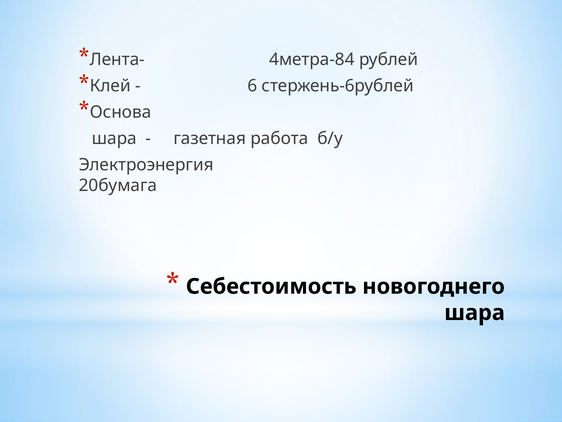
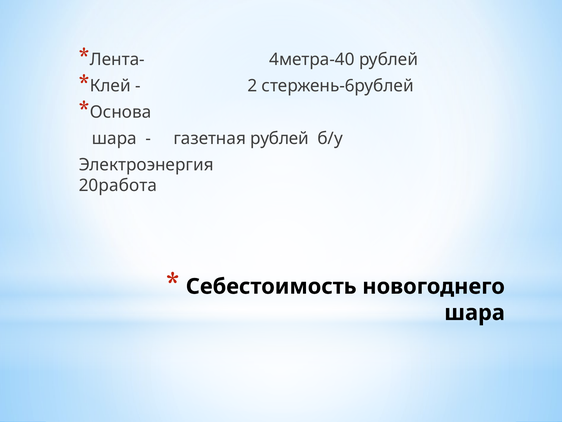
4метра-84: 4метра-84 -> 4метра-40 (312, 59)
6: 6 -> 2 (252, 86)
газетная работа: работа -> рублей (280, 138)
20бумага: 20бумага -> 20работа (118, 185)
